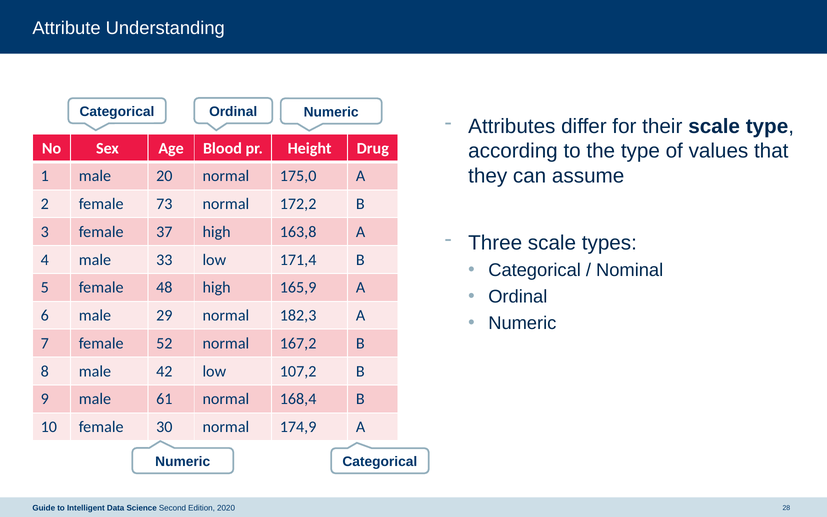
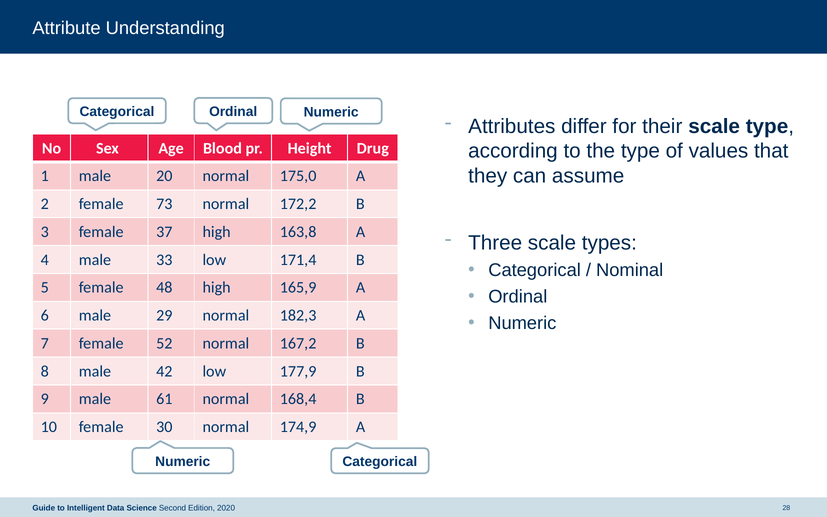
107,2: 107,2 -> 177,9 (298, 371)
